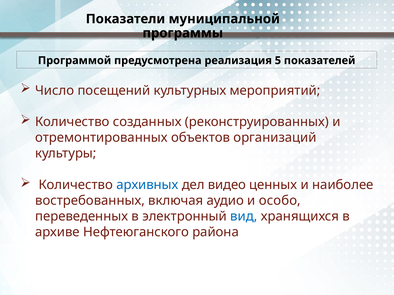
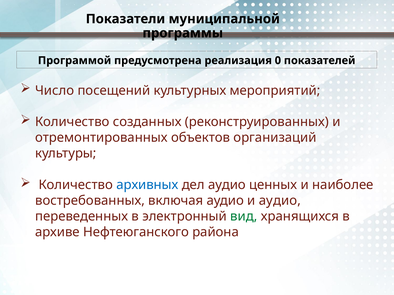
5: 5 -> 0 (278, 61)
дел видео: видео -> аудио (227, 185)
и особо: особо -> аудио (280, 201)
вид colour: blue -> green (244, 217)
